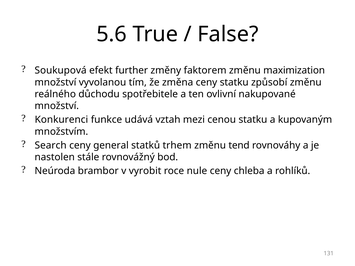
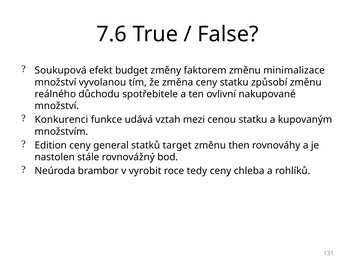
5.6: 5.6 -> 7.6 (112, 34)
further: further -> budget (132, 71)
maximization: maximization -> minimalizace (294, 71)
Search: Search -> Edition (51, 145)
trhem: trhem -> target (177, 145)
tend: tend -> then (239, 145)
nule: nule -> tedy (197, 171)
